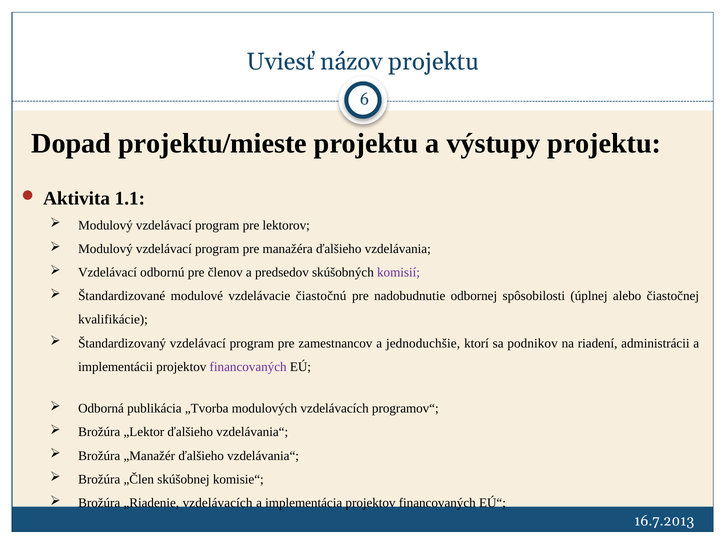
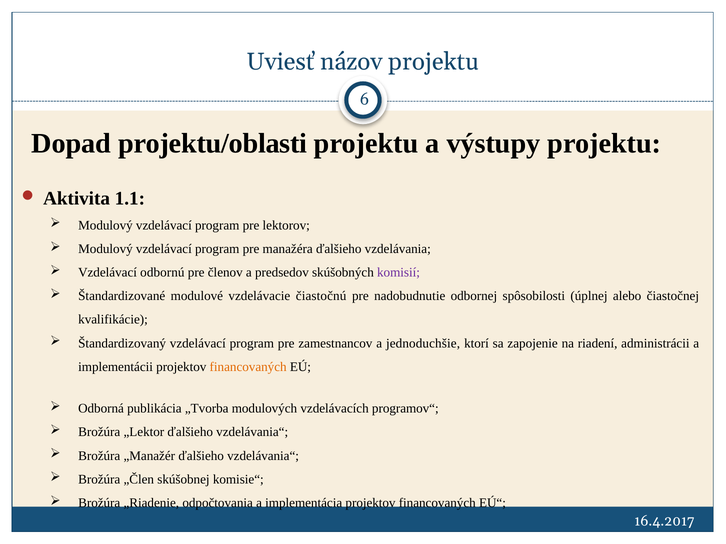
projektu/mieste: projektu/mieste -> projektu/oblasti (213, 144)
podnikov: podnikov -> zapojenie (533, 343)
financovaných colour: purple -> orange (248, 367)
„Riadenie vzdelávacích: vzdelávacích -> odpočtovania (218, 503)
16.7.2013: 16.7.2013 -> 16.4.2017 (664, 522)
